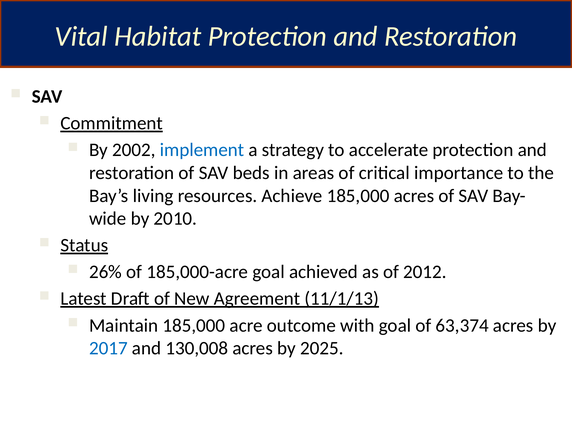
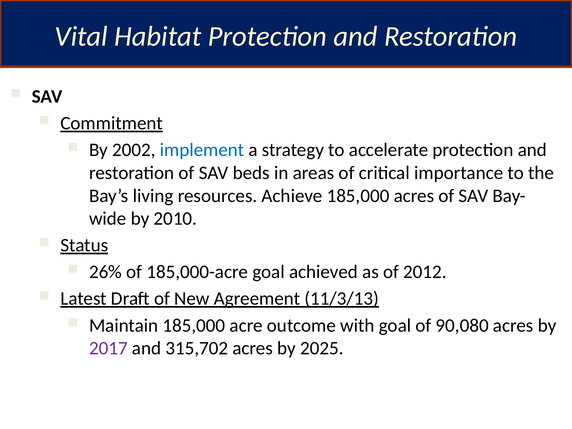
11/1/13: 11/1/13 -> 11/3/13 (342, 299)
63,374: 63,374 -> 90,080 (462, 325)
2017 colour: blue -> purple (108, 348)
130,008: 130,008 -> 315,702 (197, 348)
